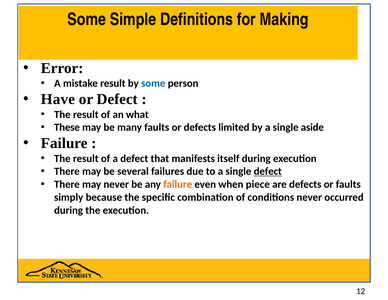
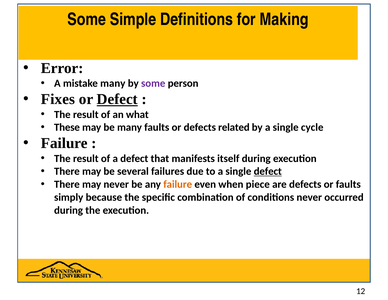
mistake result: result -> many (113, 83)
some colour: blue -> purple (153, 83)
Have: Have -> Fixes (58, 99)
Defect underline: none -> present (117, 99)
limited: limited -> related (234, 127)
aside: aside -> cycle (312, 127)
